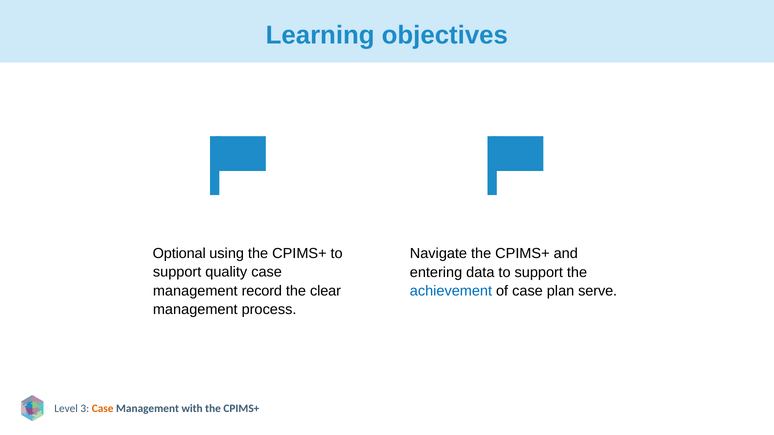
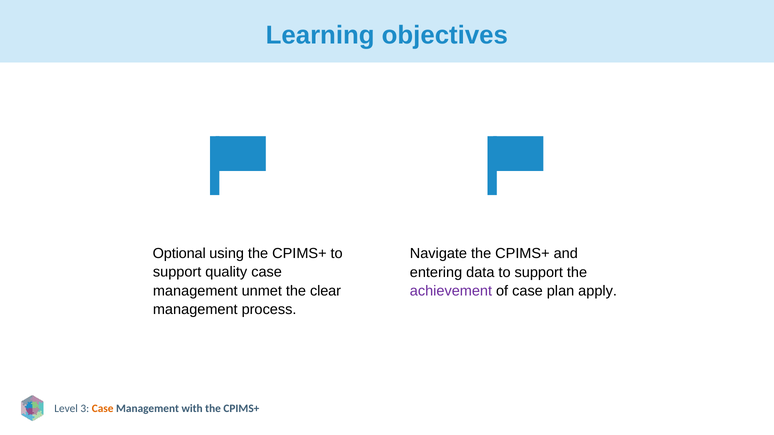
record: record -> unmet (262, 291)
achievement colour: blue -> purple (451, 291)
serve: serve -> apply (598, 291)
